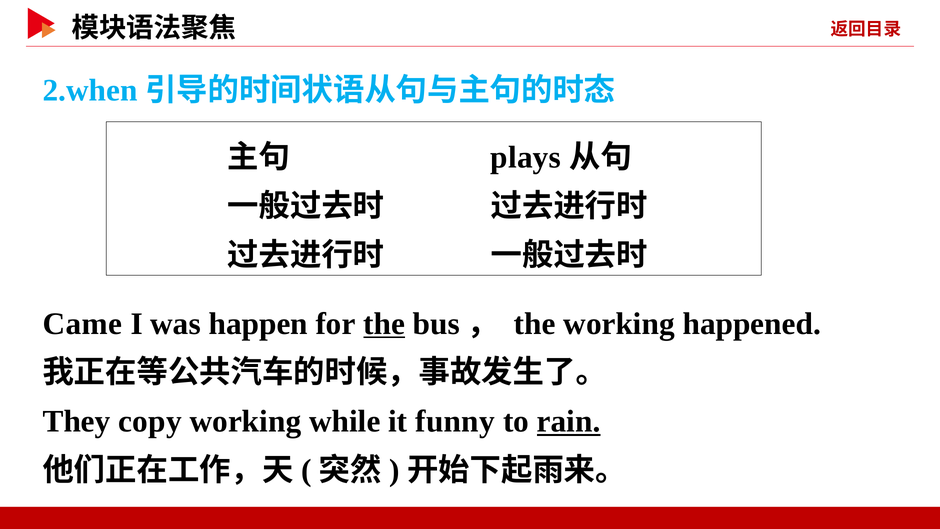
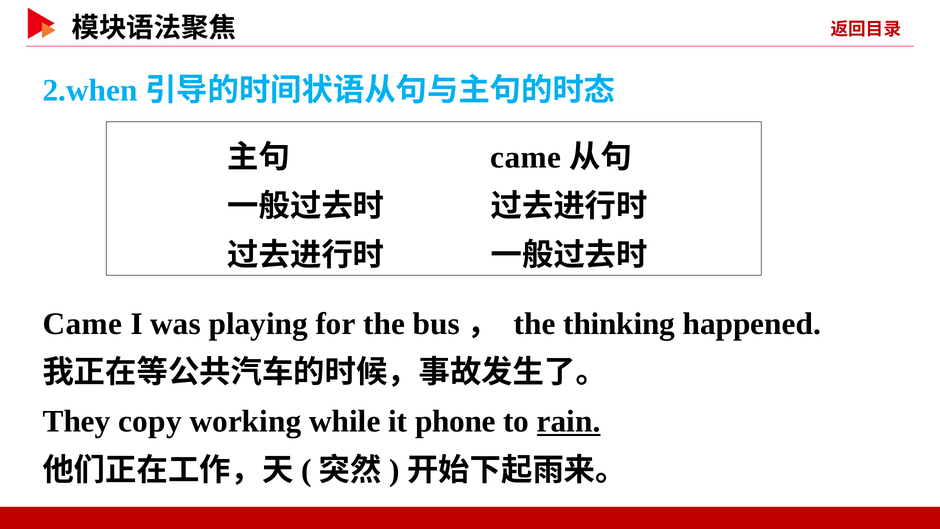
plays: plays -> came (526, 158)
happen: happen -> playing (258, 324)
the underline: present -> none (384, 324)
the working: working -> thinking (619, 324)
funny: funny -> phone (455, 421)
